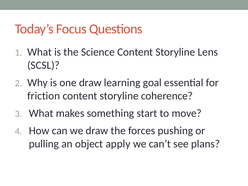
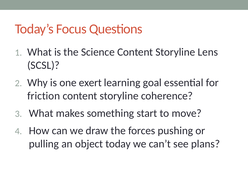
one draw: draw -> exert (90, 83)
apply: apply -> today (118, 144)
